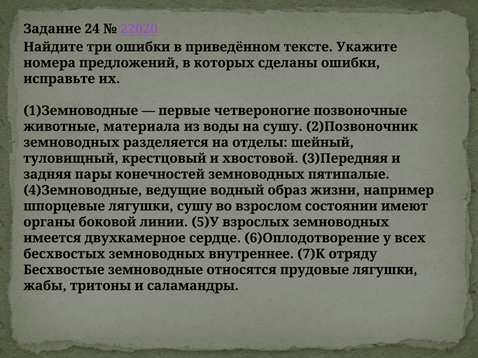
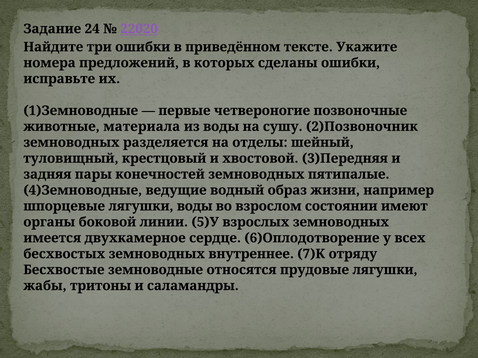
лягушки сушу: сушу -> воды (195, 206)
